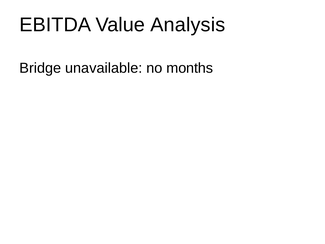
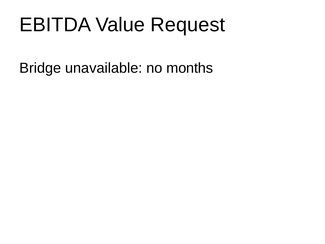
Analysis: Analysis -> Request (188, 25)
